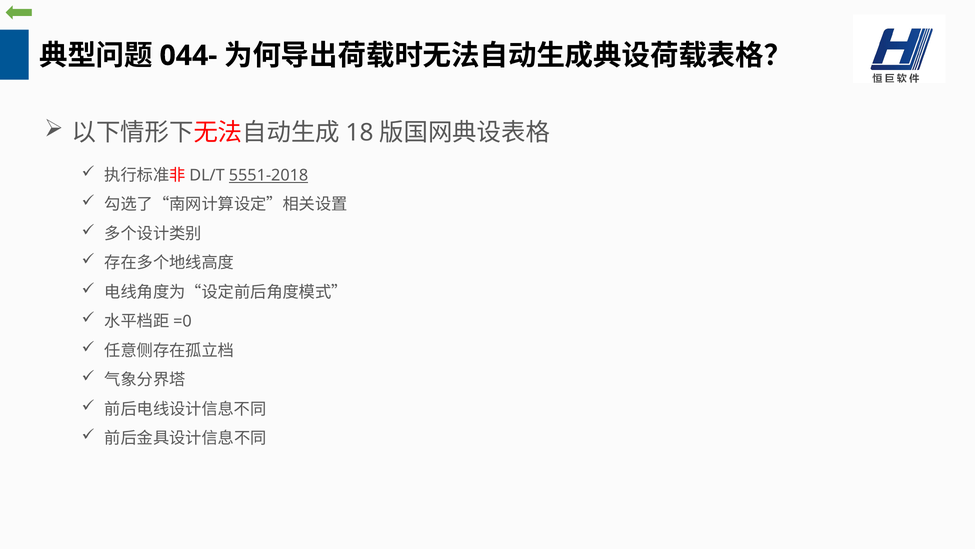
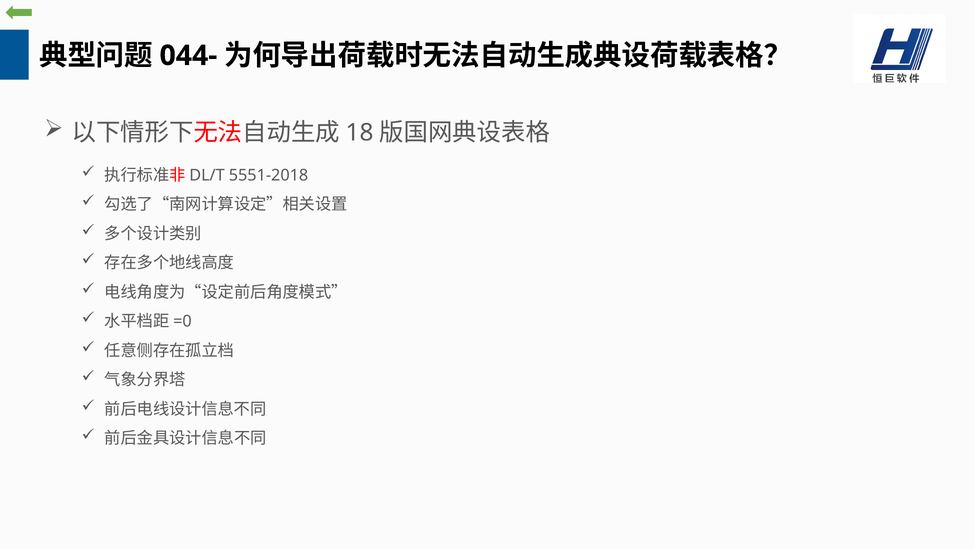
5551-2018 underline: present -> none (269, 175)
